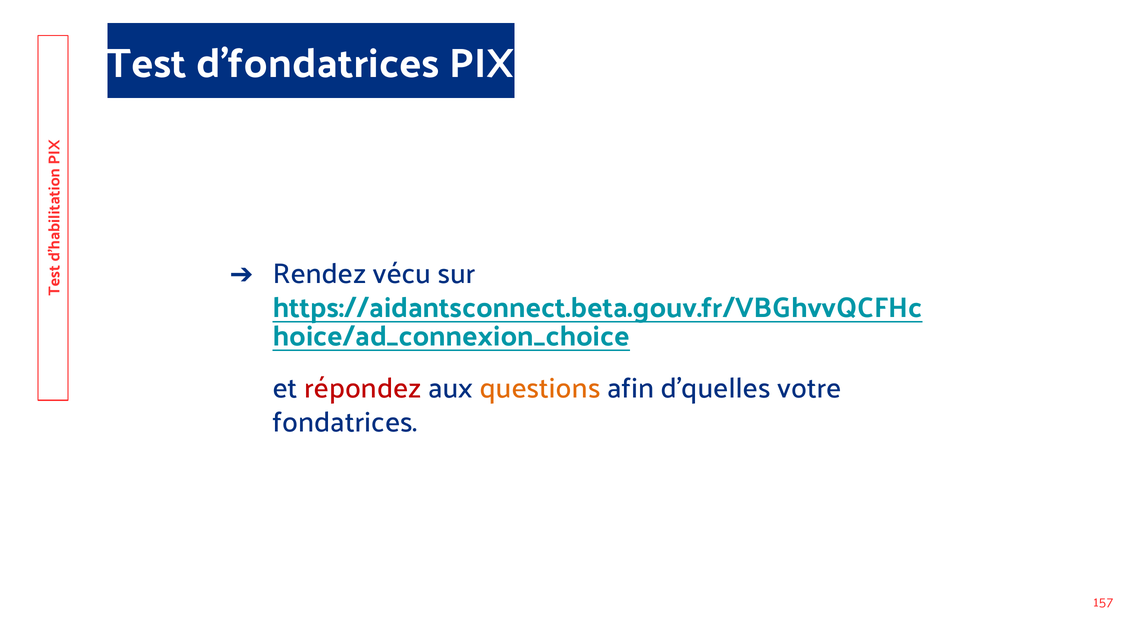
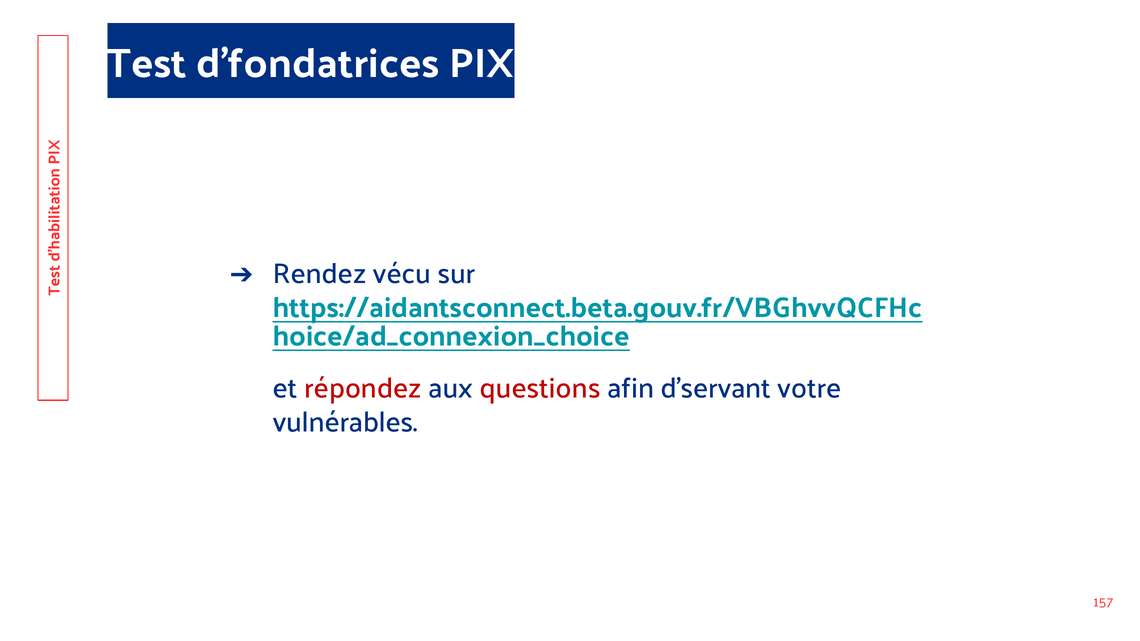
questions colour: orange -> red (540, 388)
d’quelles: d’quelles -> d’servant (716, 388)
fondatrices: fondatrices -> vulnérables (345, 422)
